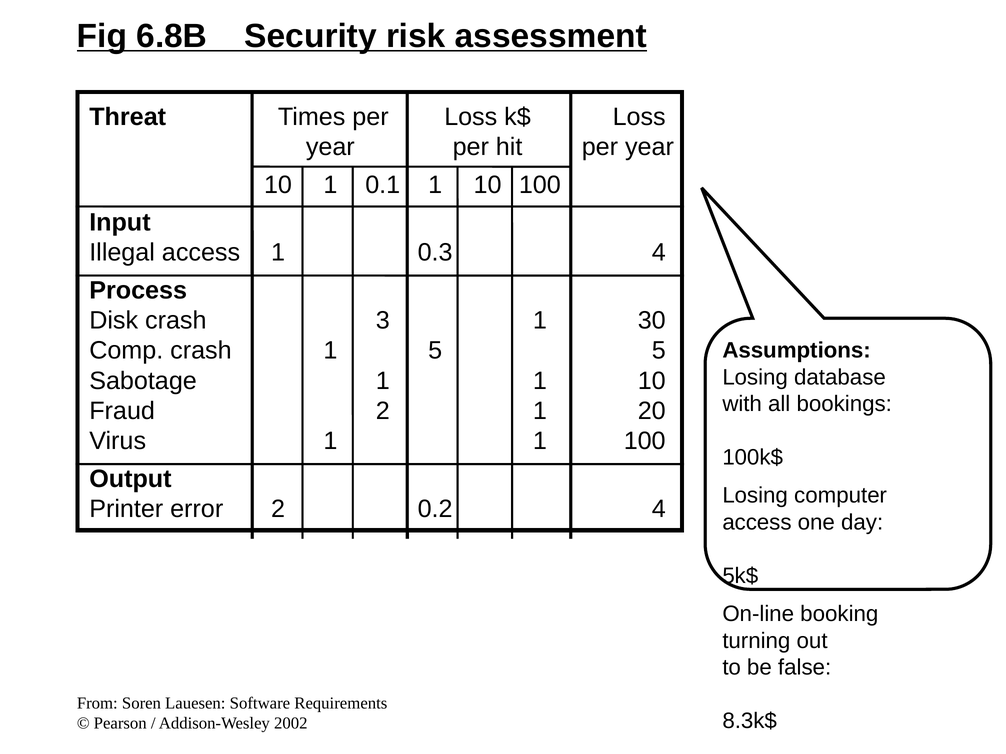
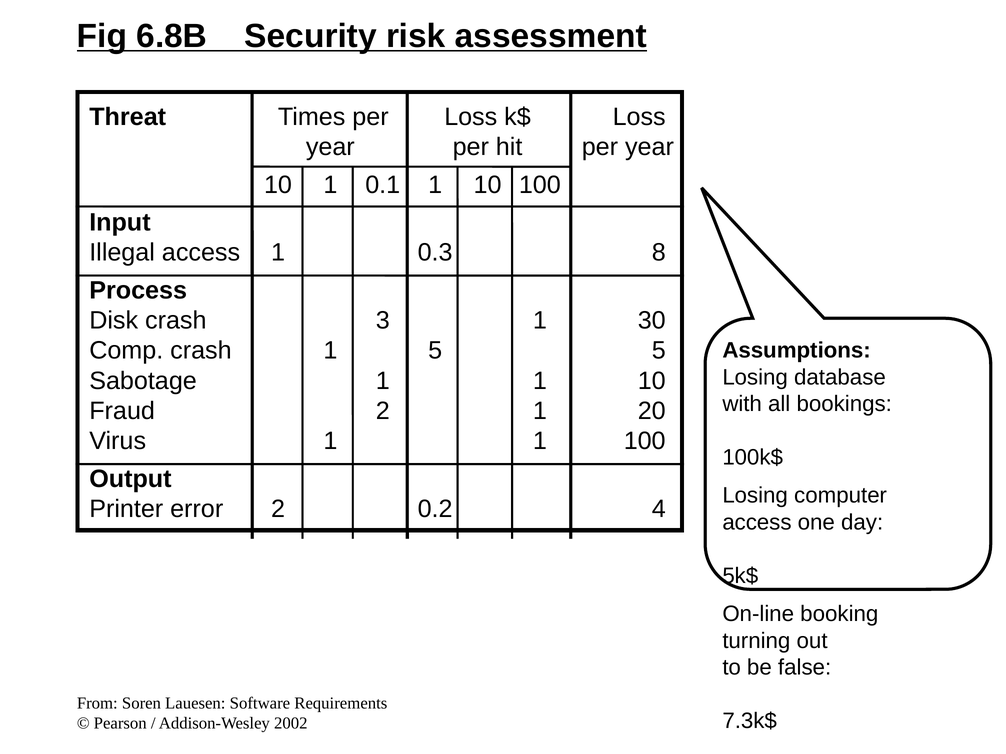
0.3 4: 4 -> 8 (659, 253)
8.3k$: 8.3k$ -> 7.3k$ (750, 722)
